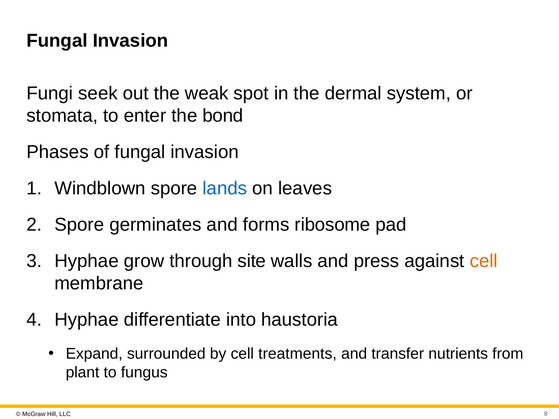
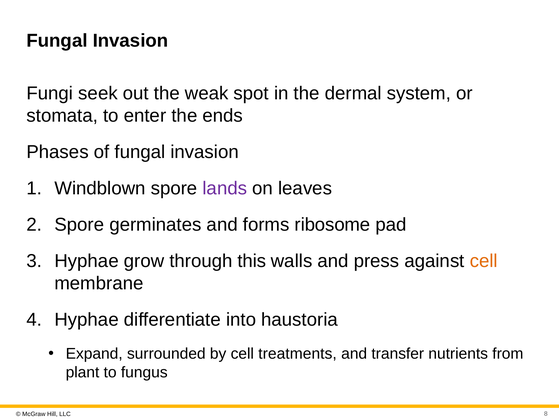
bond: bond -> ends (223, 116)
lands colour: blue -> purple (225, 188)
site: site -> this (252, 261)
